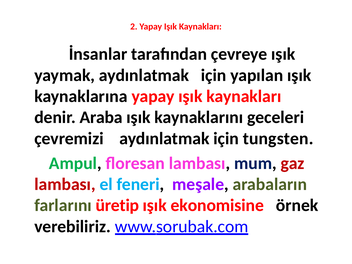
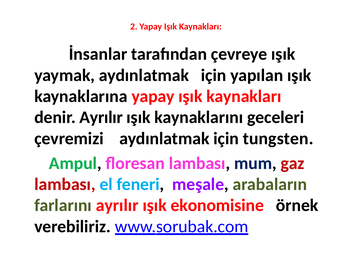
denir Araba: Araba -> Ayrılır (101, 117)
farlarını üretip: üretip -> ayrılır (117, 205)
